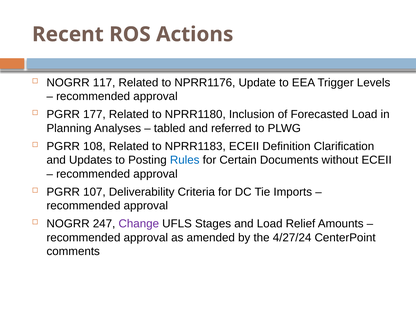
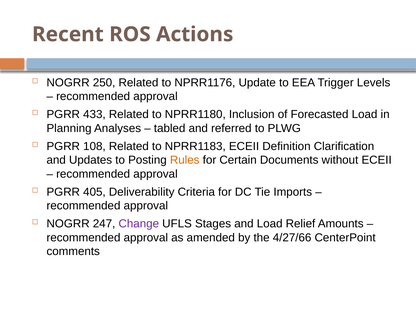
117: 117 -> 250 (104, 83)
177: 177 -> 433 (94, 114)
Rules colour: blue -> orange (185, 160)
107: 107 -> 405 (94, 192)
4/27/24: 4/27/24 -> 4/27/66 (292, 238)
